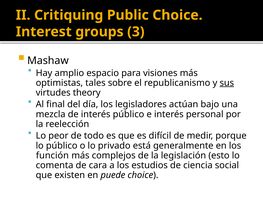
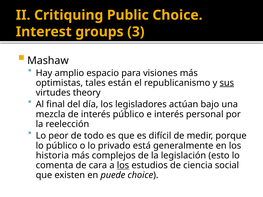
sobre: sobre -> están (120, 83)
función: función -> historia (52, 156)
los underline: none -> present (123, 165)
